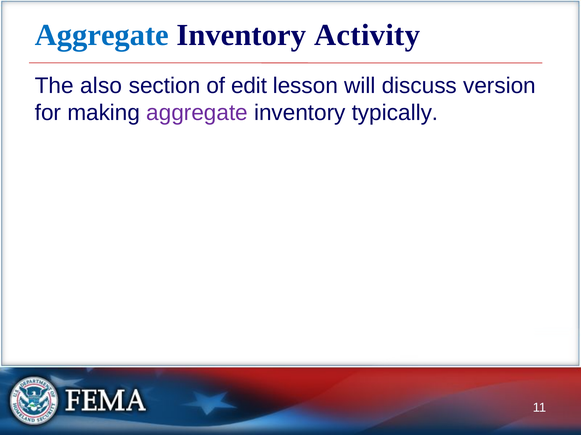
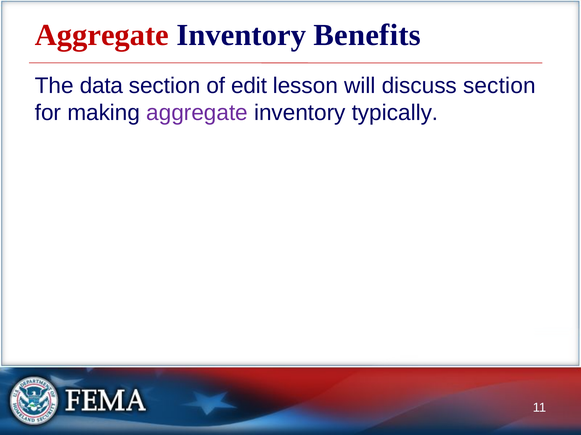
Aggregate colour: blue -> red (102, 35)
Activity: Activity -> Benefits (367, 35)
also: also -> data (101, 86)
discuss version: version -> section (499, 86)
